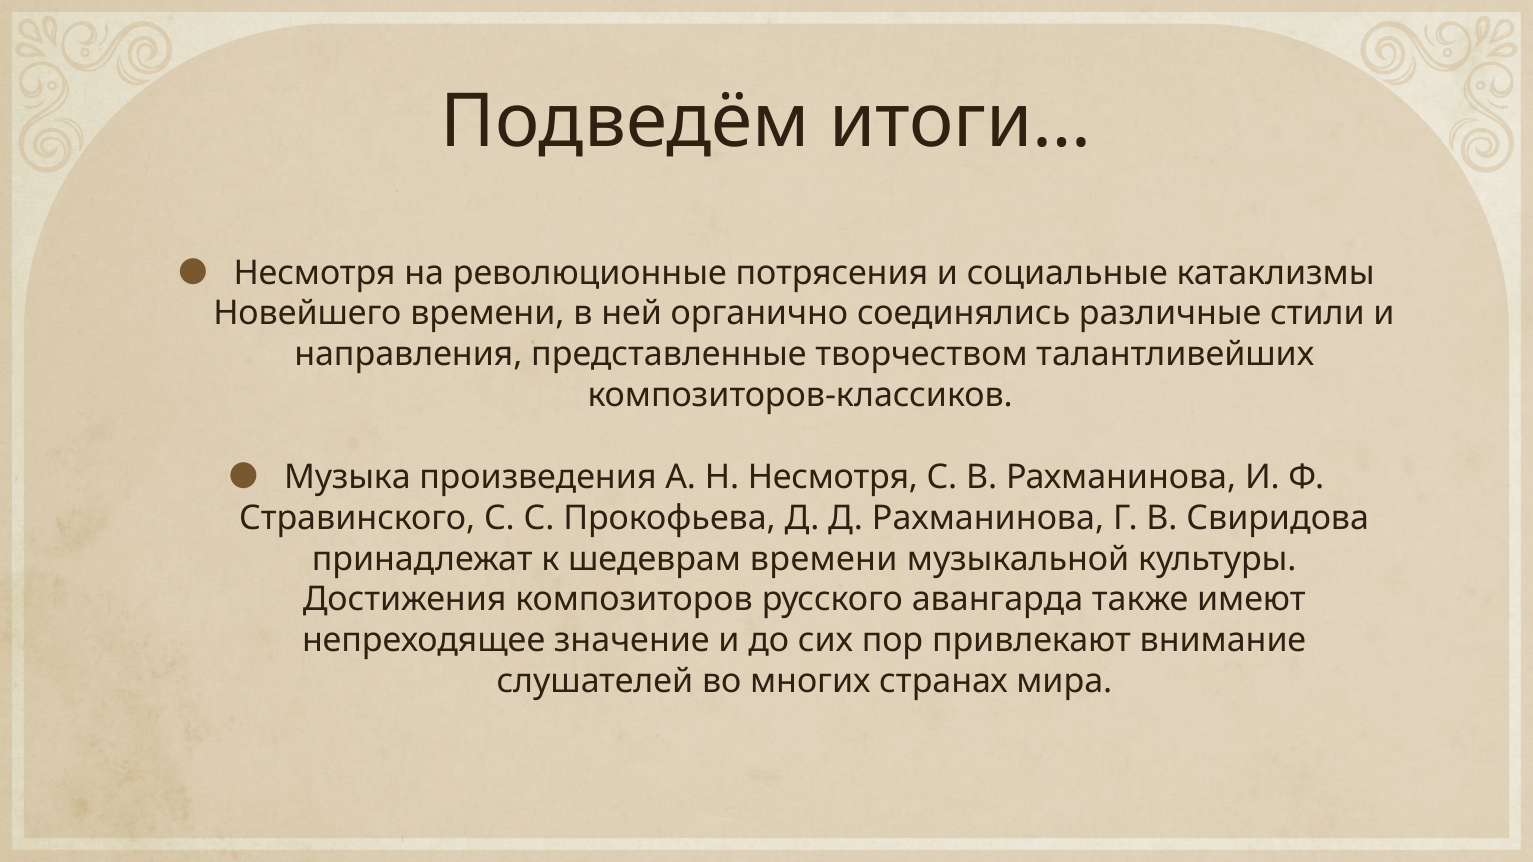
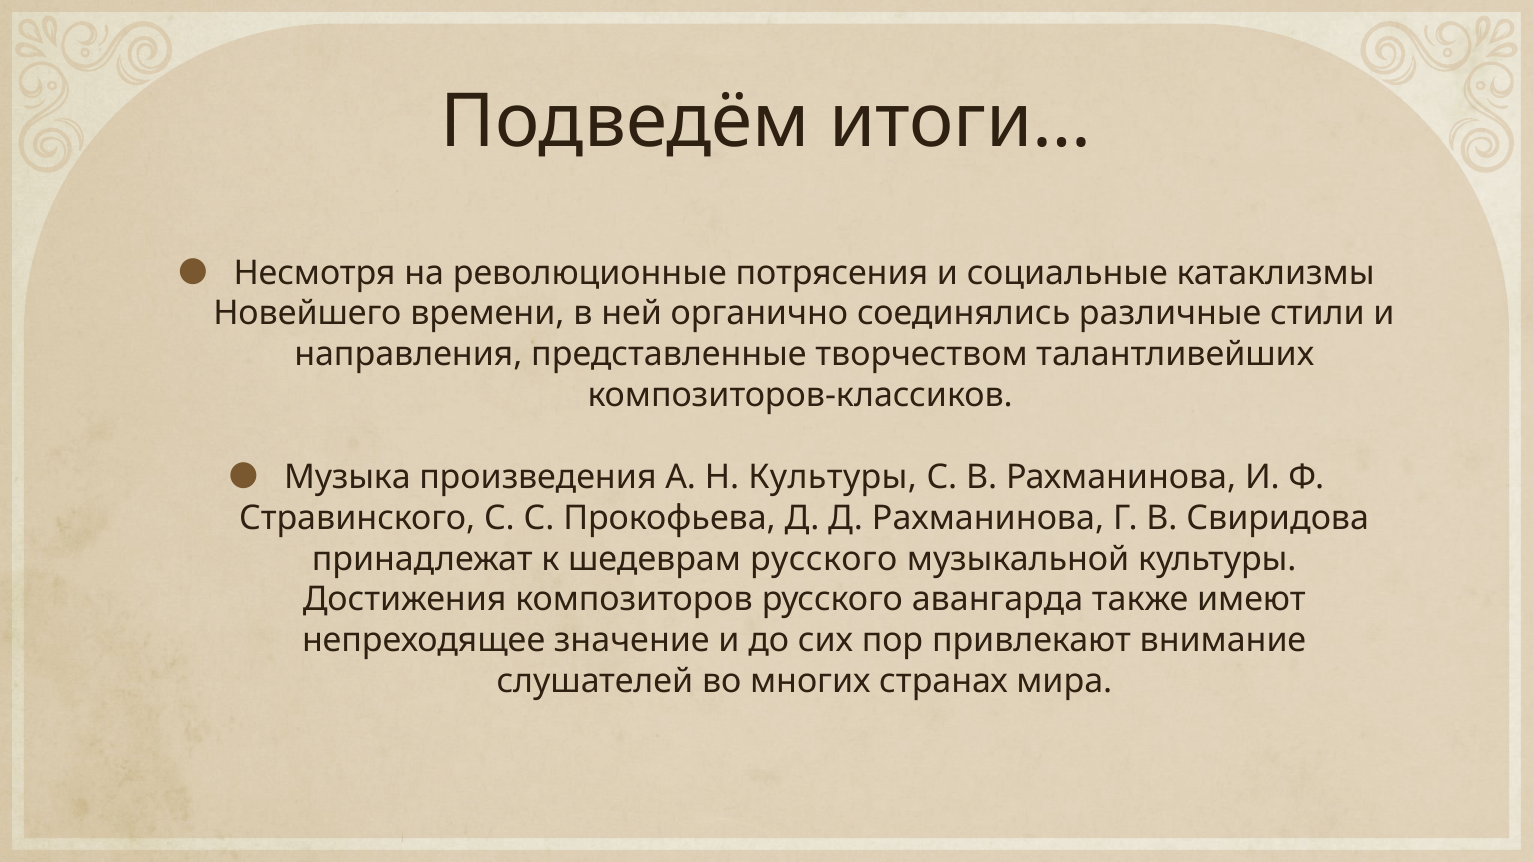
Н Несмотря: Несмотря -> Культуры (833, 477)
шедеврам времени: времени -> русского (824, 559)
